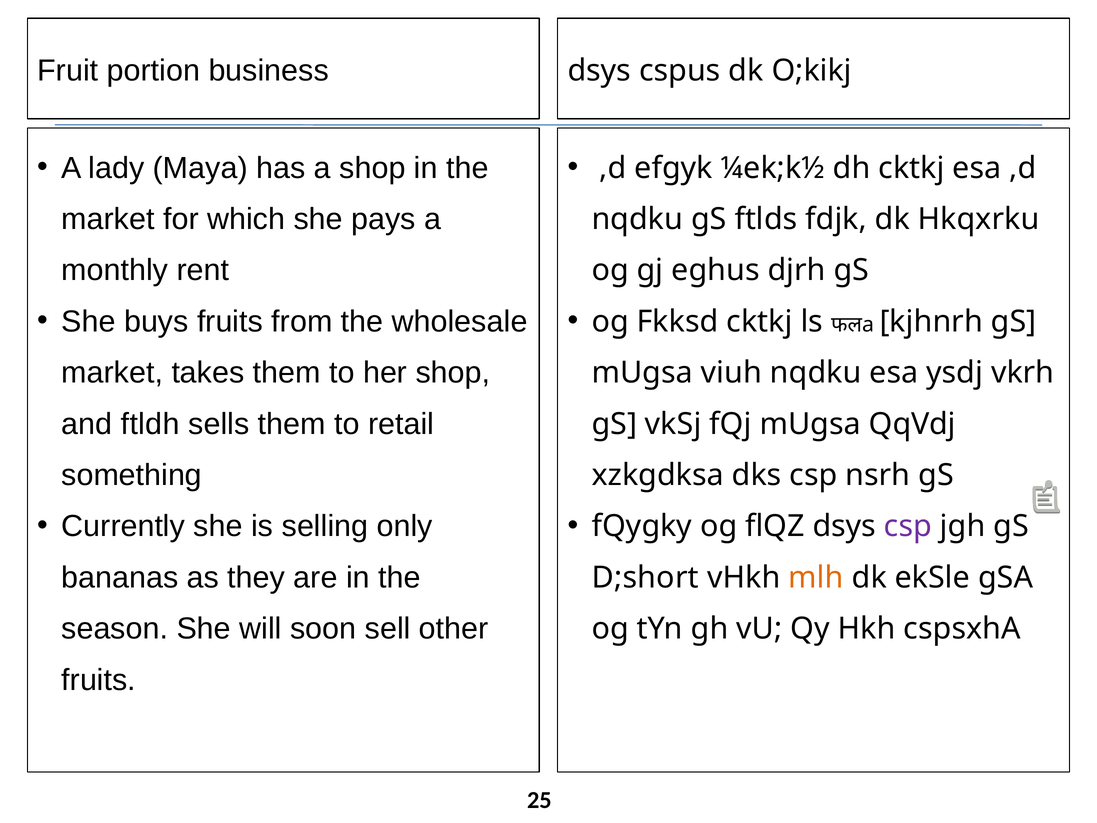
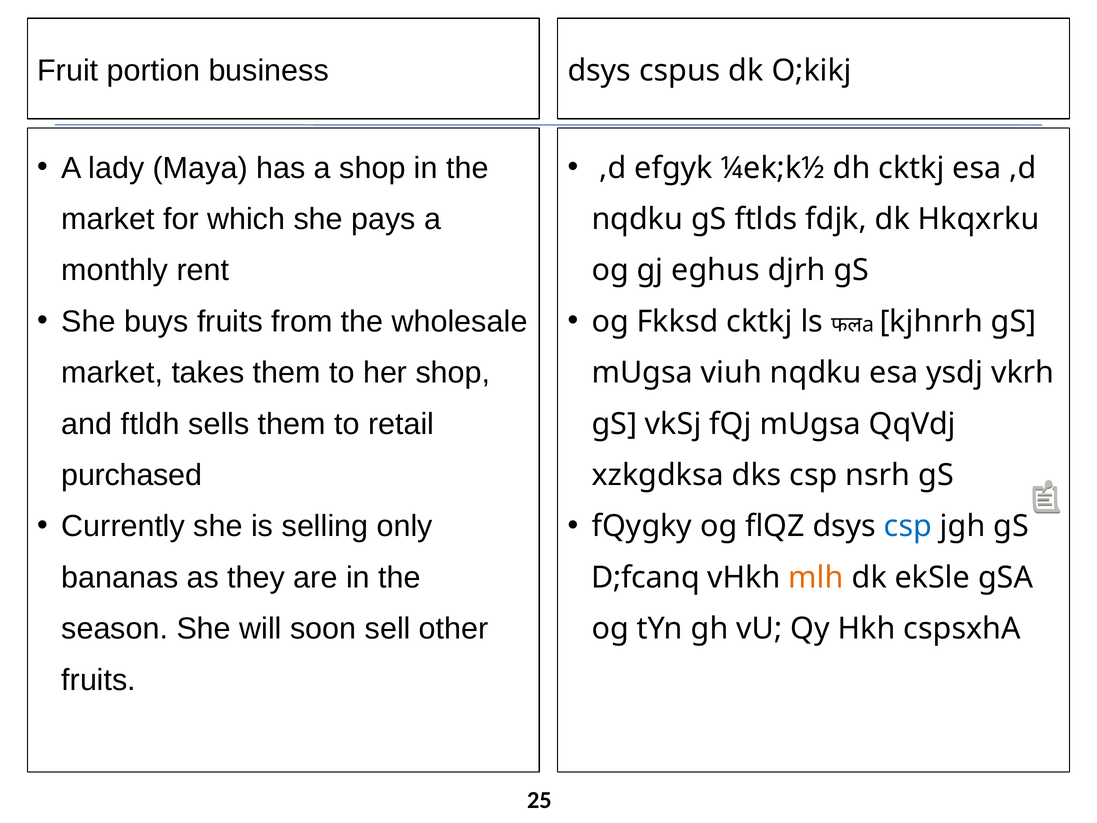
something: something -> purchased (132, 475)
csp colour: purple -> blue (908, 526)
D;short: D;short -> D;fcanq (646, 577)
